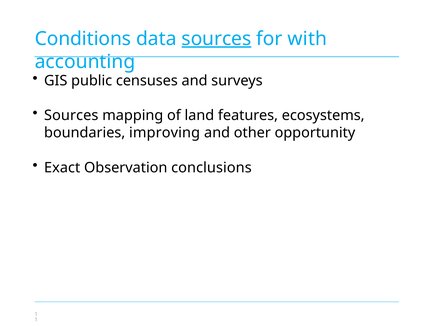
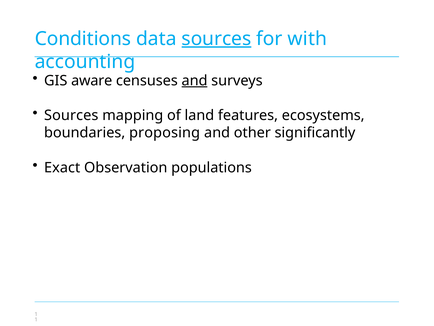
public: public -> aware (92, 81)
and underline: none -> present (195, 81)
improving: improving -> proposing (165, 133)
opportunity: opportunity -> significantly (315, 133)
conclusions: conclusions -> populations (212, 167)
